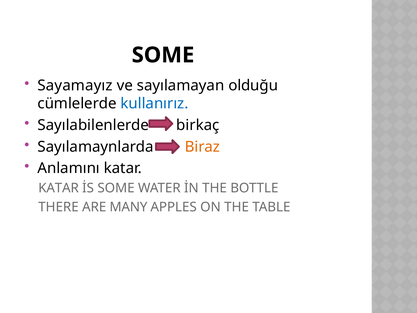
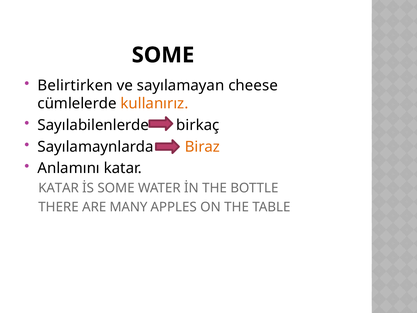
Sayamayız: Sayamayız -> Belirtirken (75, 86)
olduğu: olduğu -> cheese (253, 86)
kullanırız colour: blue -> orange (154, 104)
